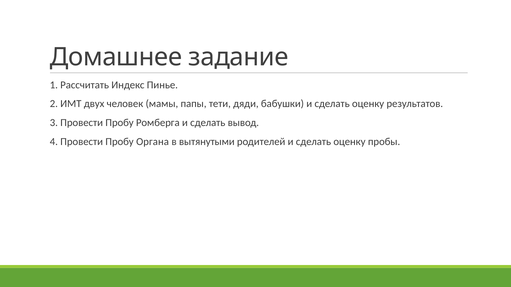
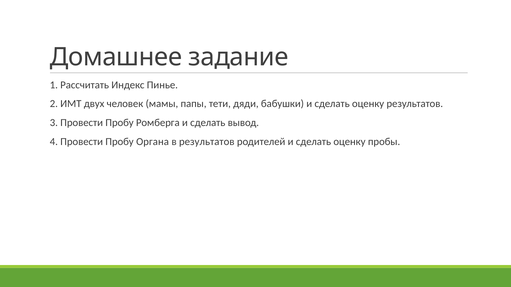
в вытянутыми: вытянутыми -> результатов (207, 142)
